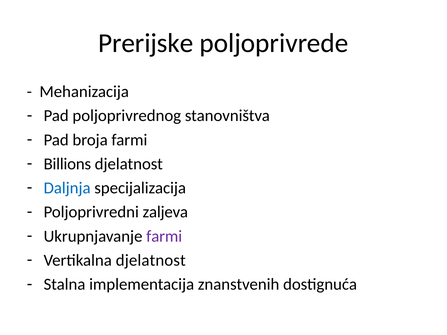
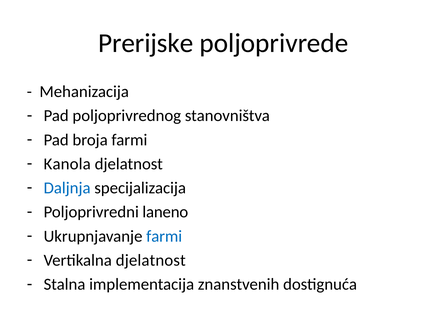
Billions: Billions -> Kanola (67, 164)
zaljeva: zaljeva -> laneno (165, 212)
farmi colour: purple -> blue (164, 236)
